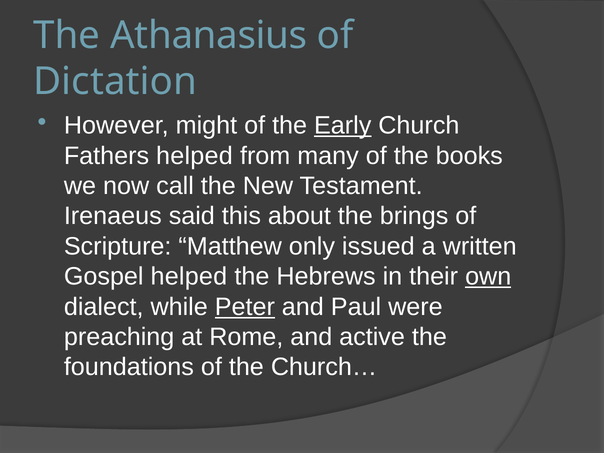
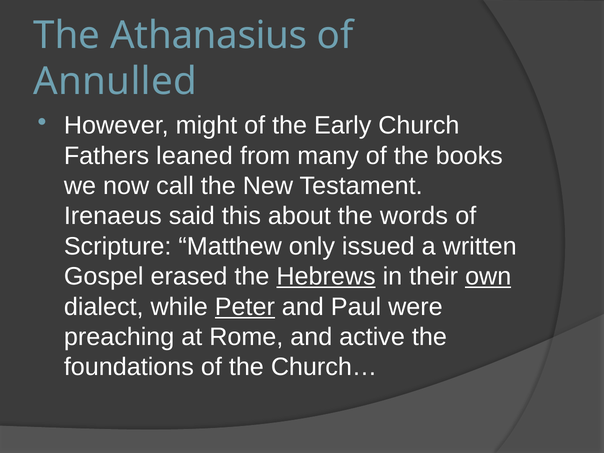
Dictation: Dictation -> Annulled (115, 82)
Early underline: present -> none (343, 126)
Fathers helped: helped -> leaned (194, 156)
brings: brings -> words (414, 216)
Gospel helped: helped -> erased (189, 277)
Hebrews underline: none -> present (326, 277)
